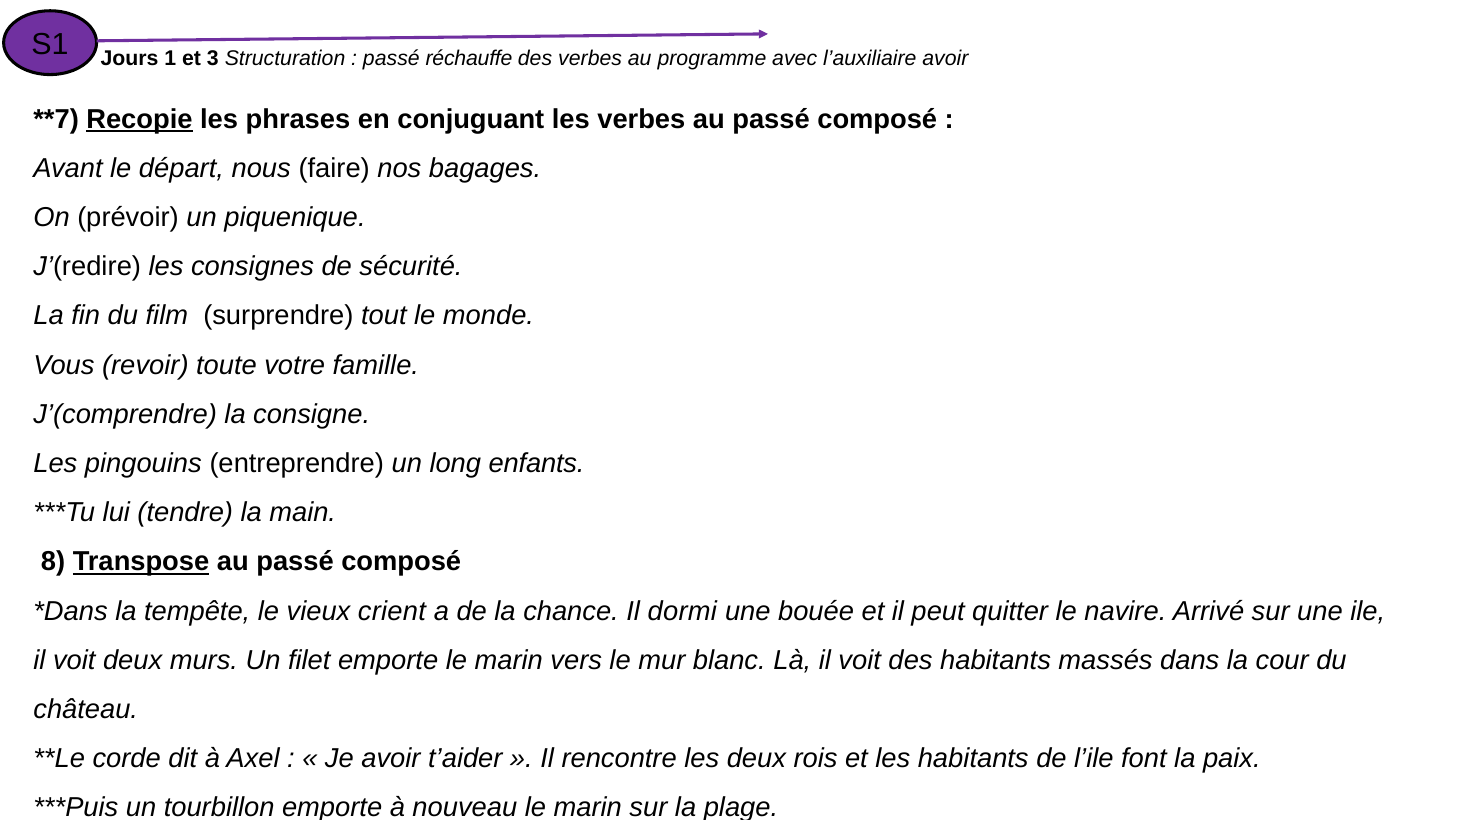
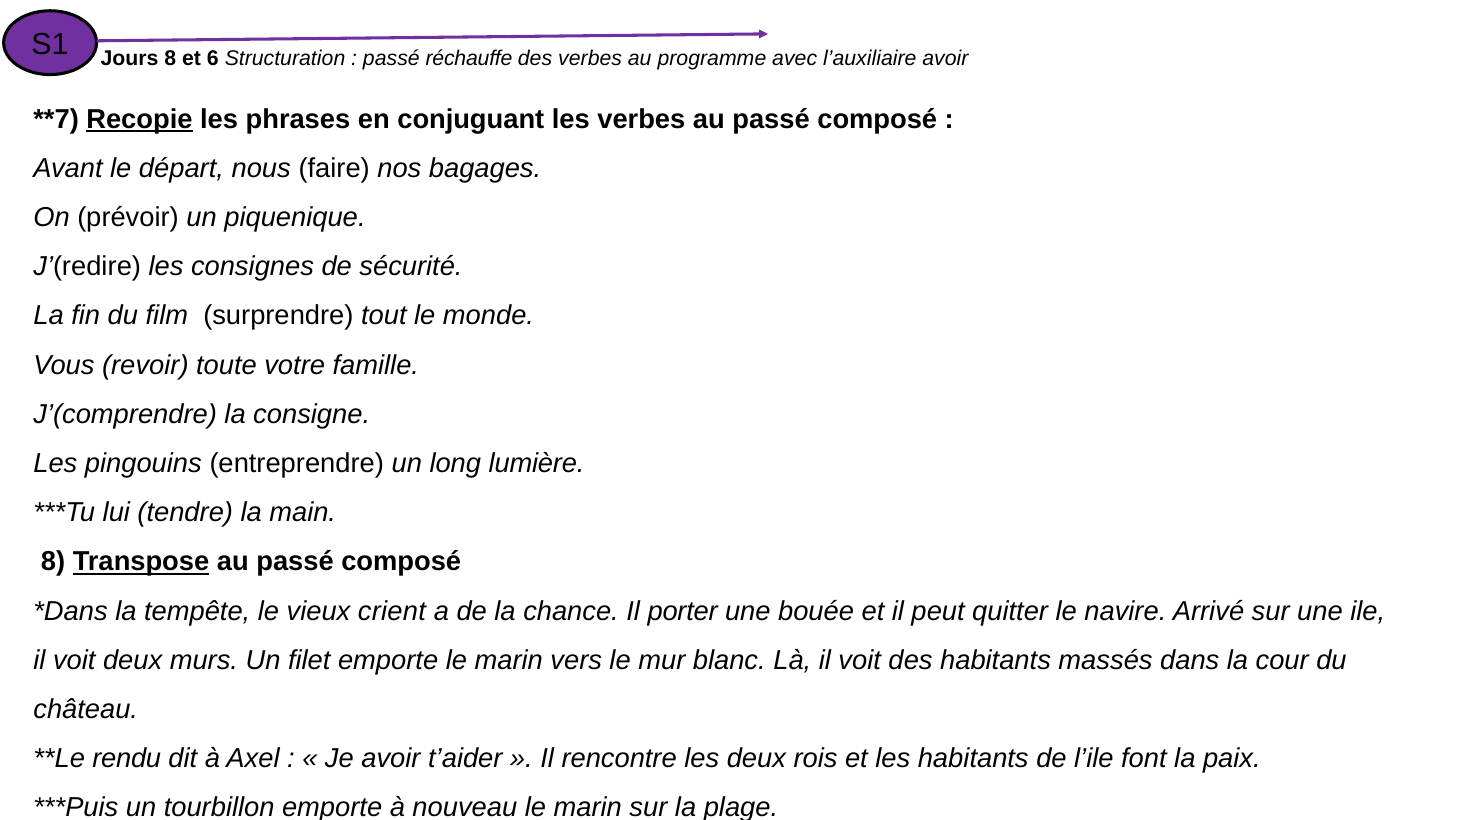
Jours 1: 1 -> 8 (170, 59)
3: 3 -> 6 (213, 59)
enfants: enfants -> lumière (537, 463)
dormi: dormi -> porter (683, 611)
corde: corde -> rendu (127, 758)
